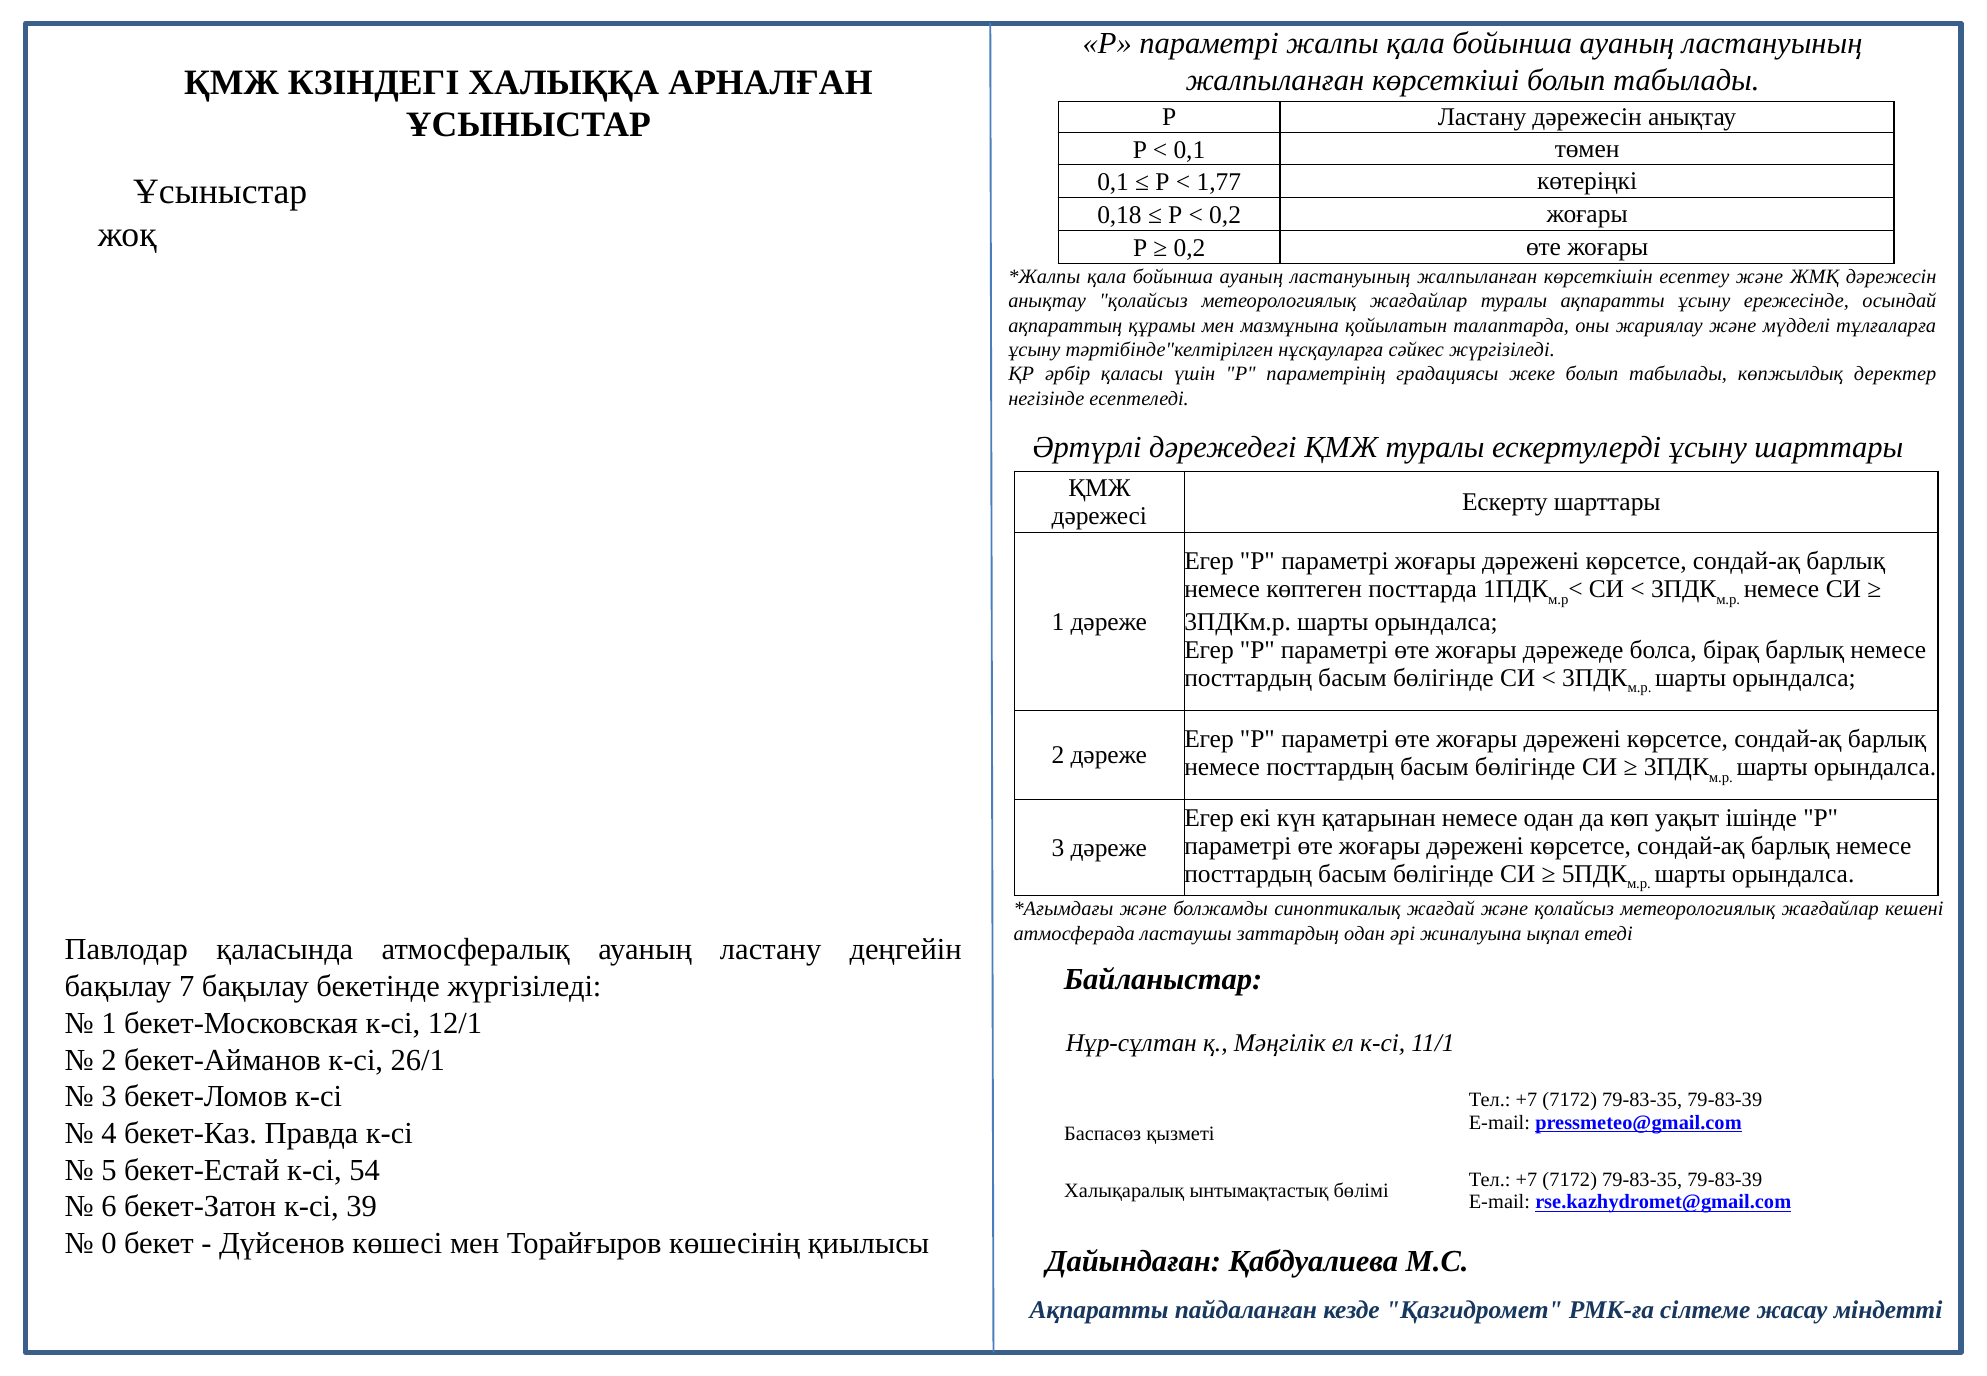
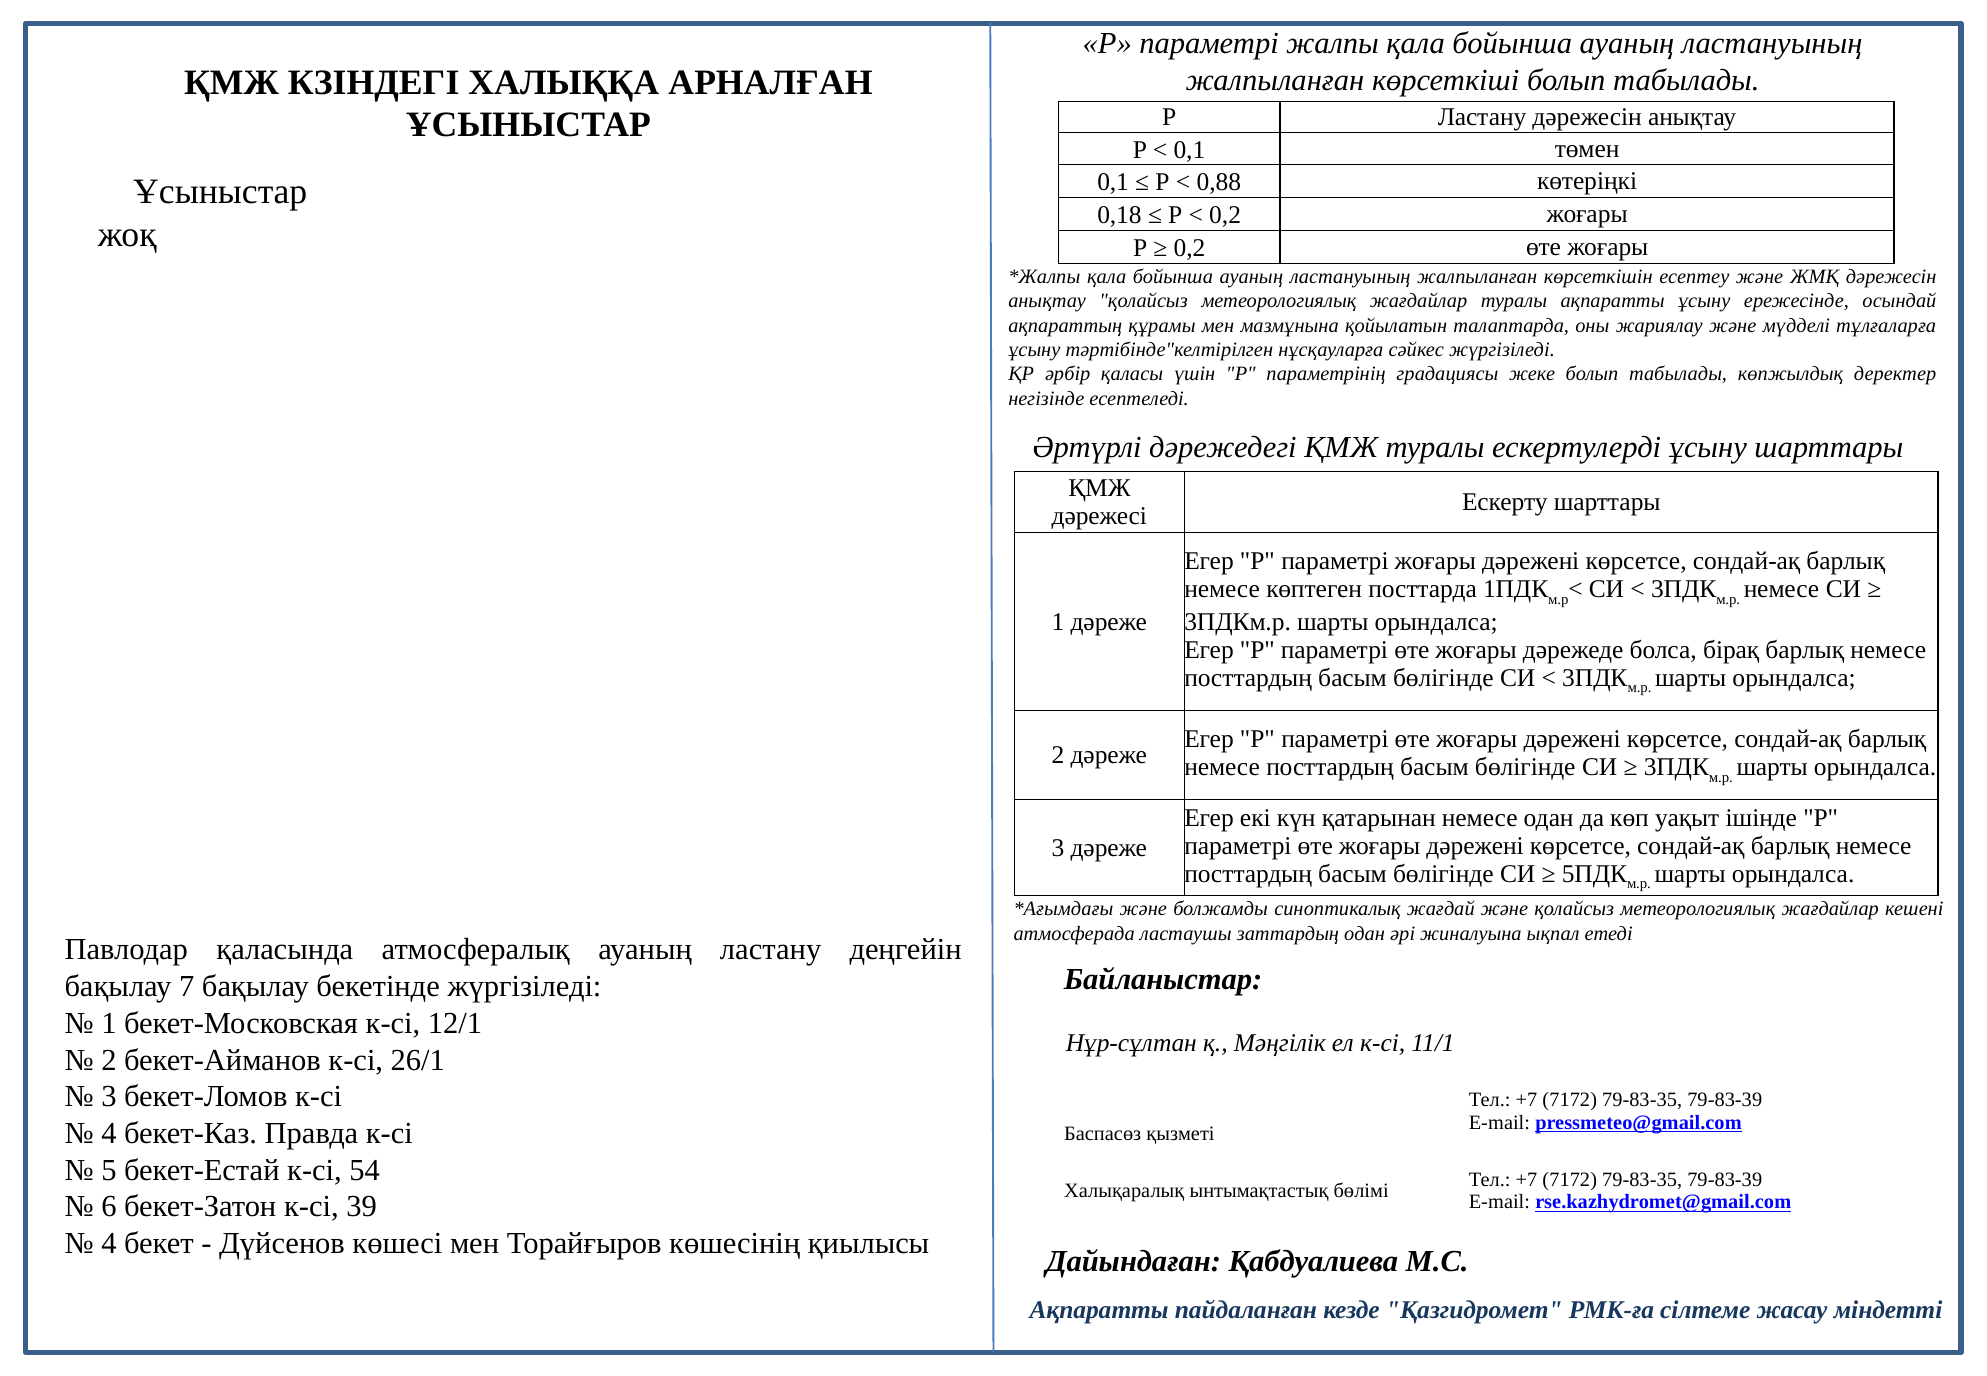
1,77: 1,77 -> 0,88 (1219, 182)
0: 0 -> 4 (109, 1243)
